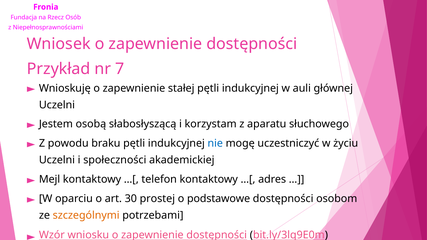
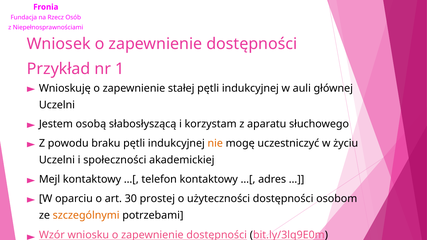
7: 7 -> 1 (120, 69)
nie colour: blue -> orange (215, 144)
podstawowe: podstawowe -> użyteczności (219, 199)
